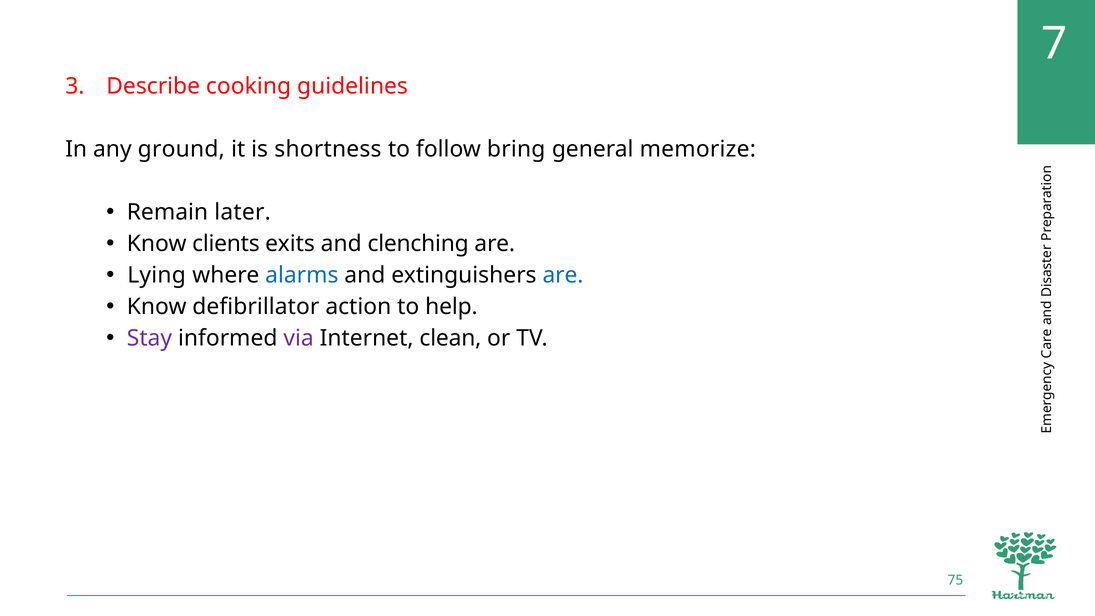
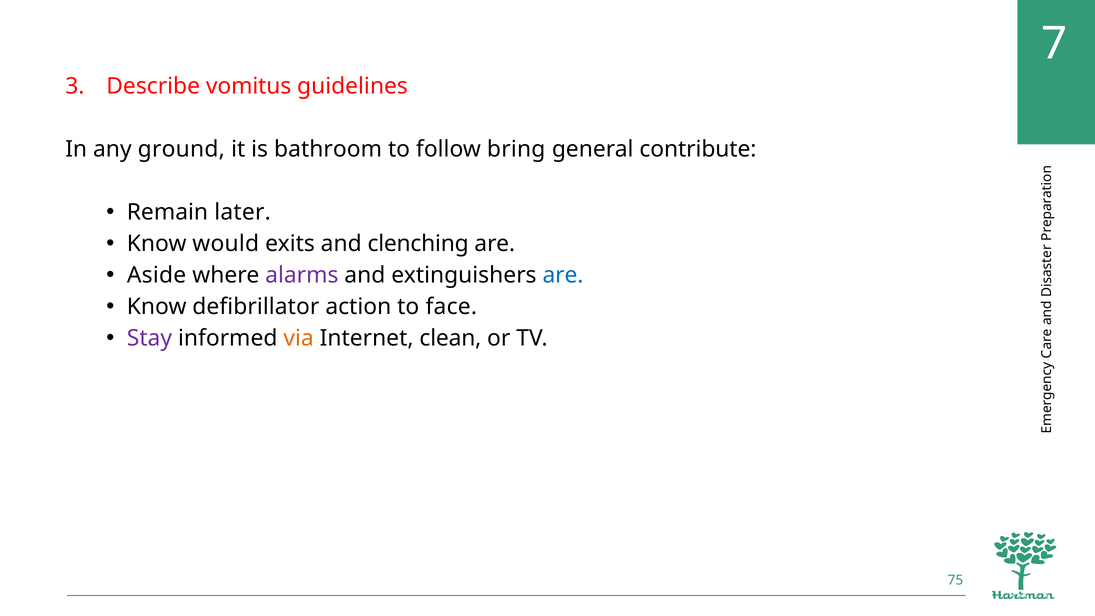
cooking: cooking -> vomitus (249, 86)
shortness: shortness -> bathroom (328, 149)
memorize: memorize -> contribute (698, 149)
clients: clients -> would (226, 244)
Lying: Lying -> Aside (157, 275)
alarms colour: blue -> purple (302, 275)
help: help -> face (451, 307)
via colour: purple -> orange (299, 338)
